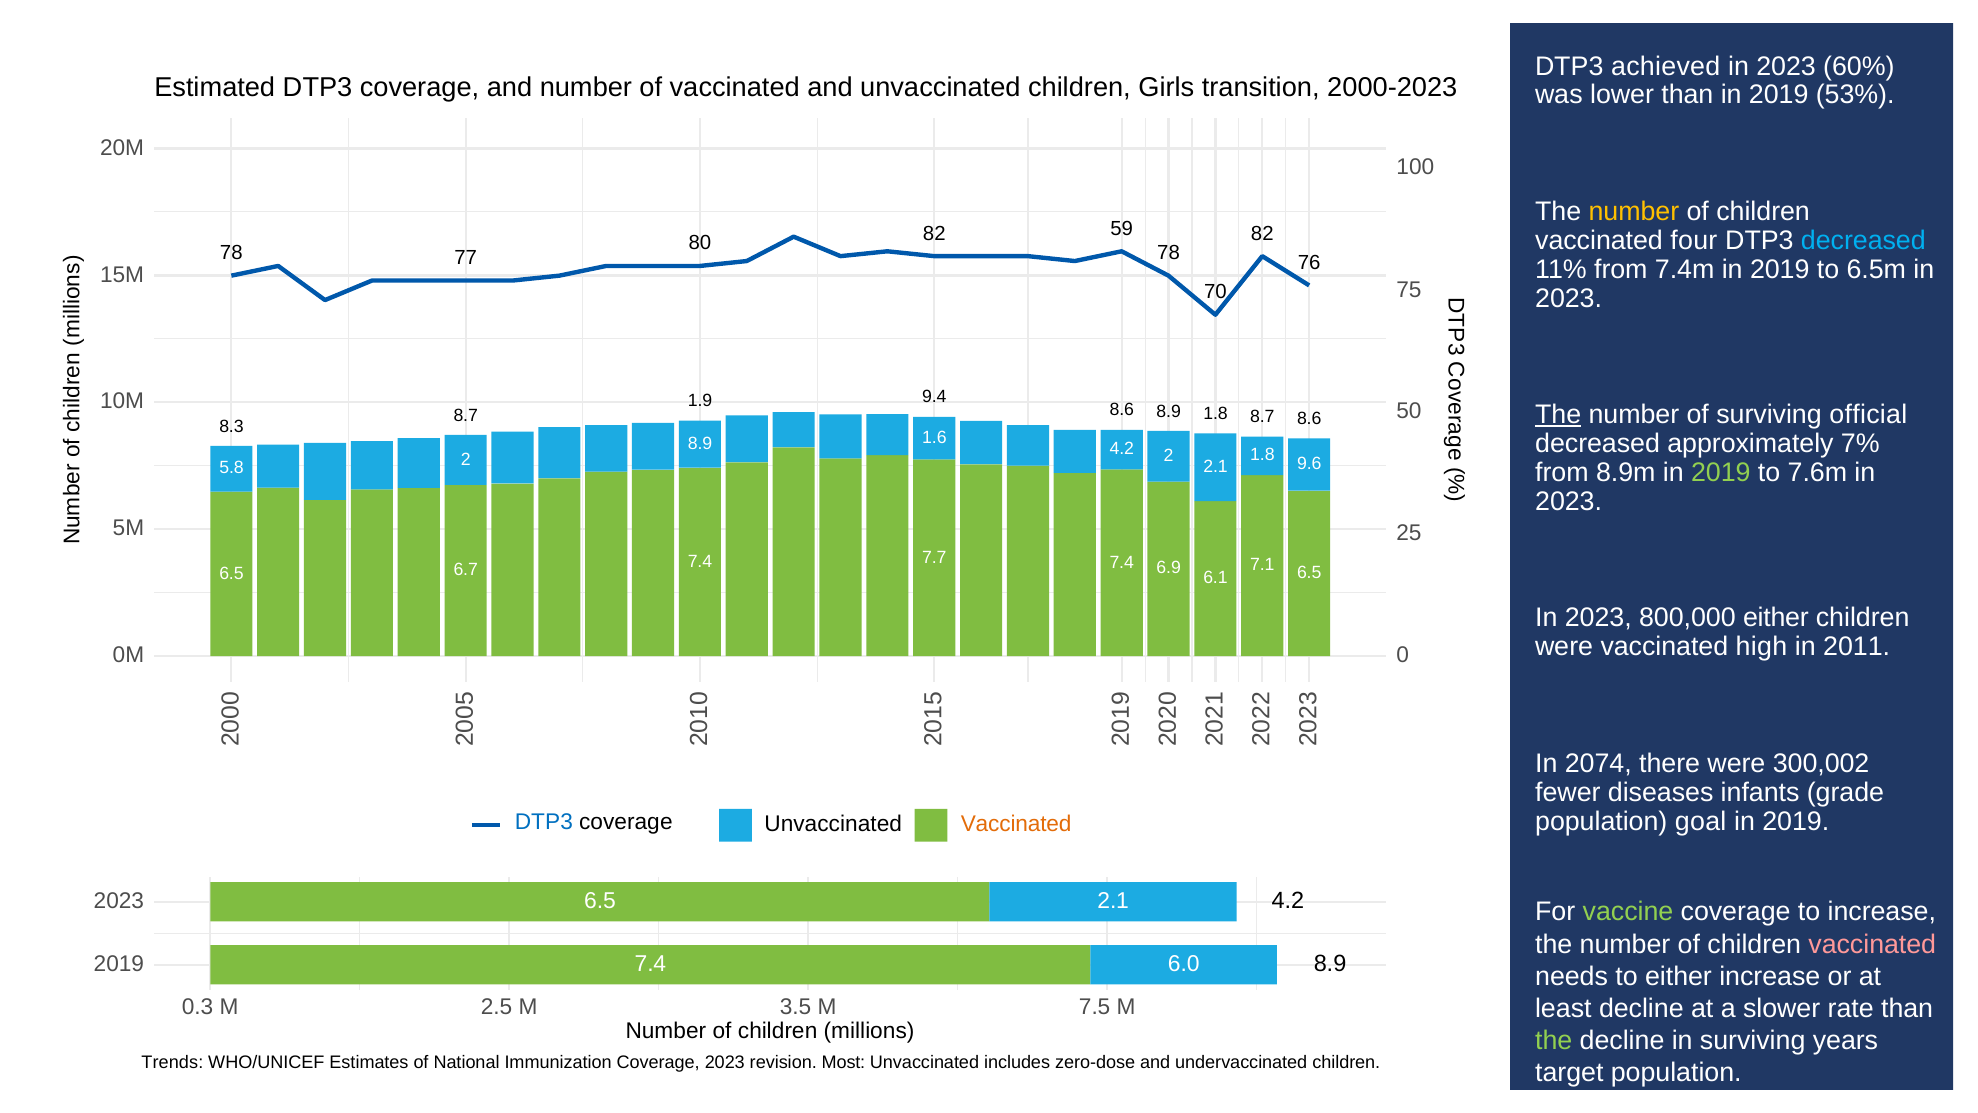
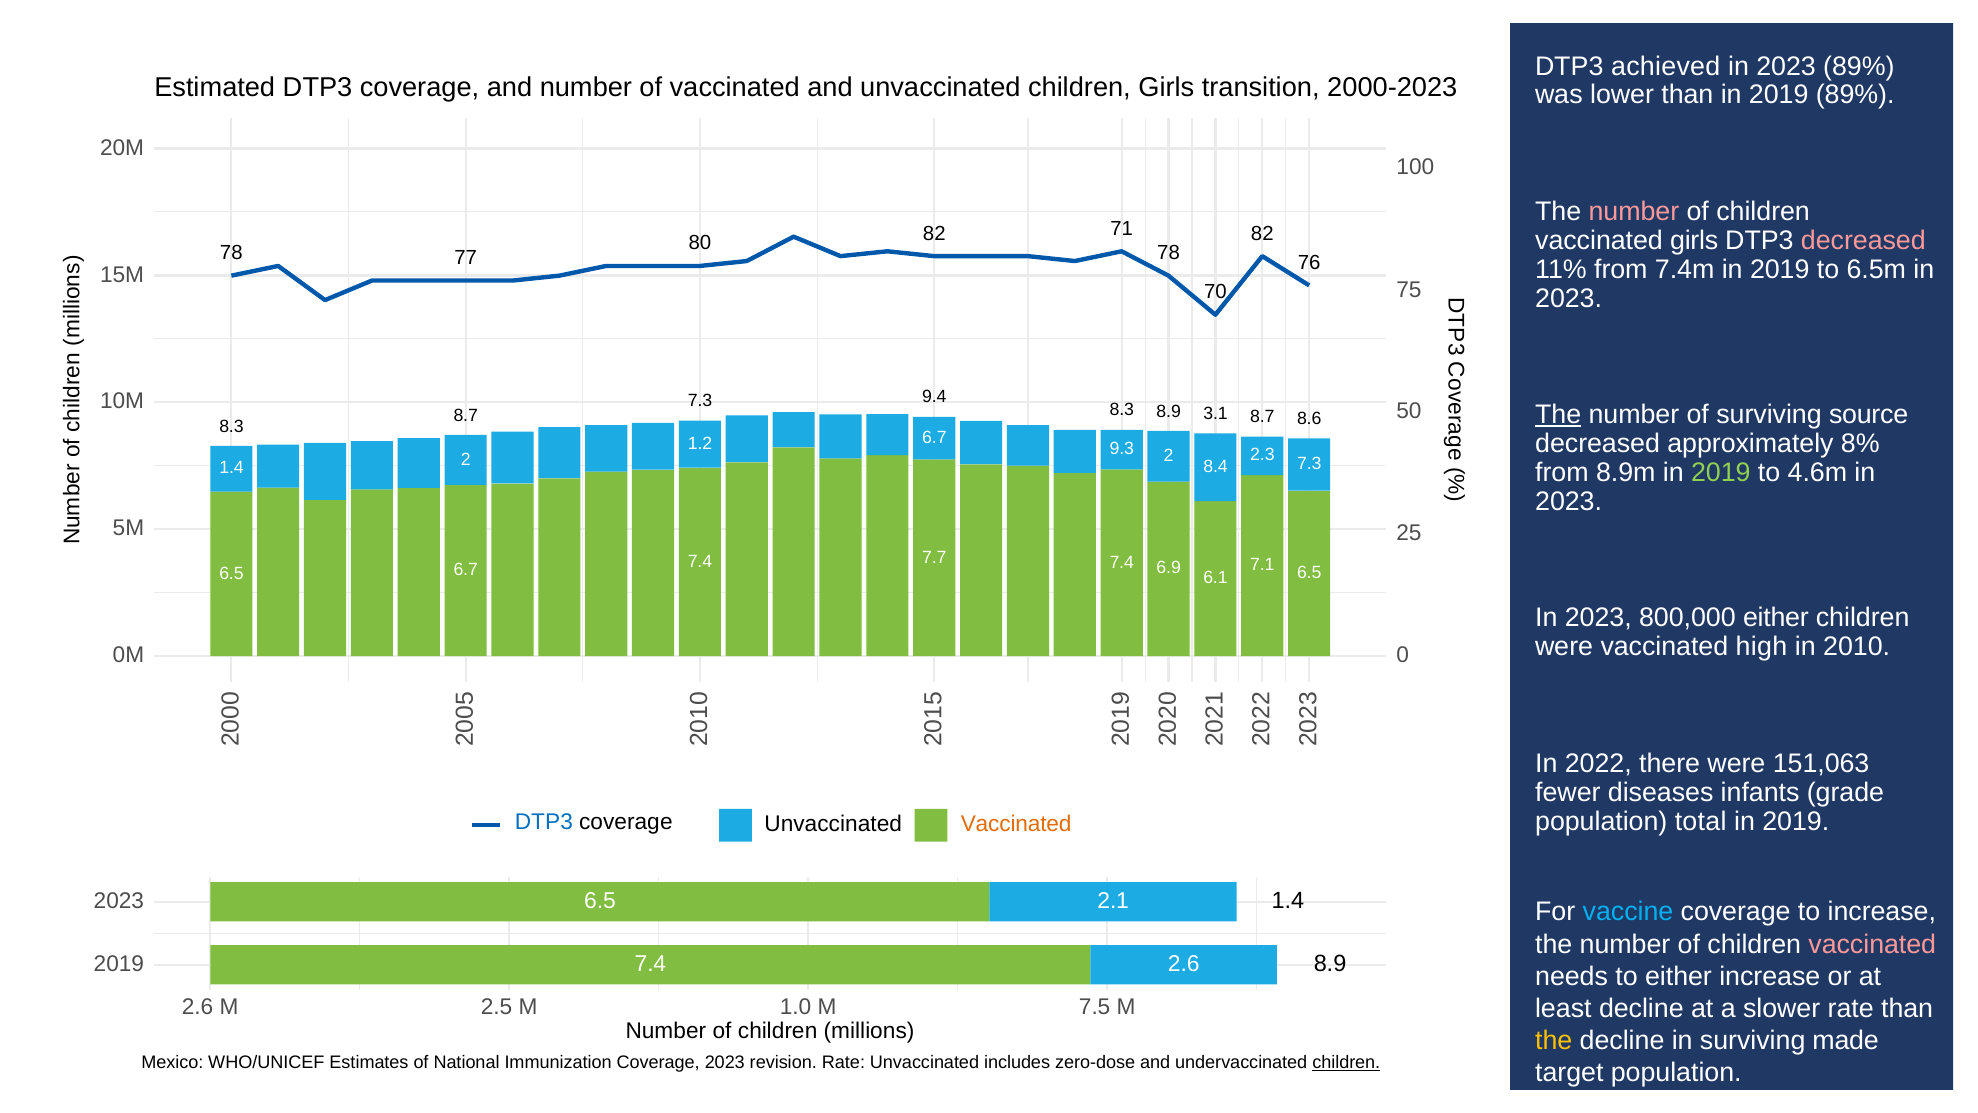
2023 60%: 60% -> 89% (1859, 66)
2019 53%: 53% -> 89% (1855, 95)
number colour: yellow -> pink (1634, 211)
vaccinated four: four -> girls (1694, 240)
decreased colour: light blue -> pink (1863, 240)
59: 59 -> 71 (1122, 229)
1.9: 1.9 -> 7.3 (700, 401)
8.6: 8.6 -> 8.3 (1122, 410)
8.9 1.8: 1.8 -> 3.1 (1216, 413)
official: official -> source (1869, 415)
1.6: 1.6 -> 6.7 (934, 437)
7%: 7% -> 8% (1860, 444)
8.9: 8.9 -> 1.2 (700, 443)
4.2: 4.2 -> 9.3 (1122, 449)
1.8: 1.8 -> 2.3 (1262, 455)
9.6: 9.6 -> 7.3 (1309, 464)
2.1: 2.1 -> 8.4 (1216, 466)
5.8: 5.8 -> 1.4 (231, 468)
7.6m: 7.6m -> 4.6m (1817, 473)
2011: 2011 -> 2010 (1857, 647)
2074: 2074 -> 2022 (1598, 763)
300,002: 300,002 -> 151,063 (1821, 763)
goal: goal -> total (1701, 821)
4.2: 4.2 -> 1.4 (1288, 901)
vaccine colour: light green -> light blue (1628, 912)
7.4 6.0: 6.0 -> 2.6 (1184, 964)
0.3: 0.3 -> 2.6 (198, 1007)
3.5: 3.5 -> 1.0 (796, 1007)
the colour: light green -> yellow (1554, 1040)
years: years -> made (1846, 1040)
Trends: Trends -> Mexico (172, 1062)
revision Most: Most -> Rate (843, 1062)
children underline: none -> present (1346, 1062)
